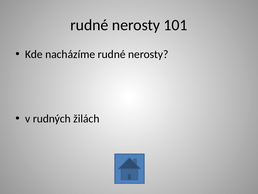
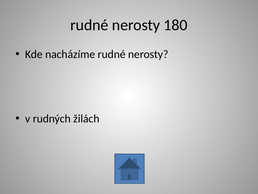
101: 101 -> 180 (176, 25)
